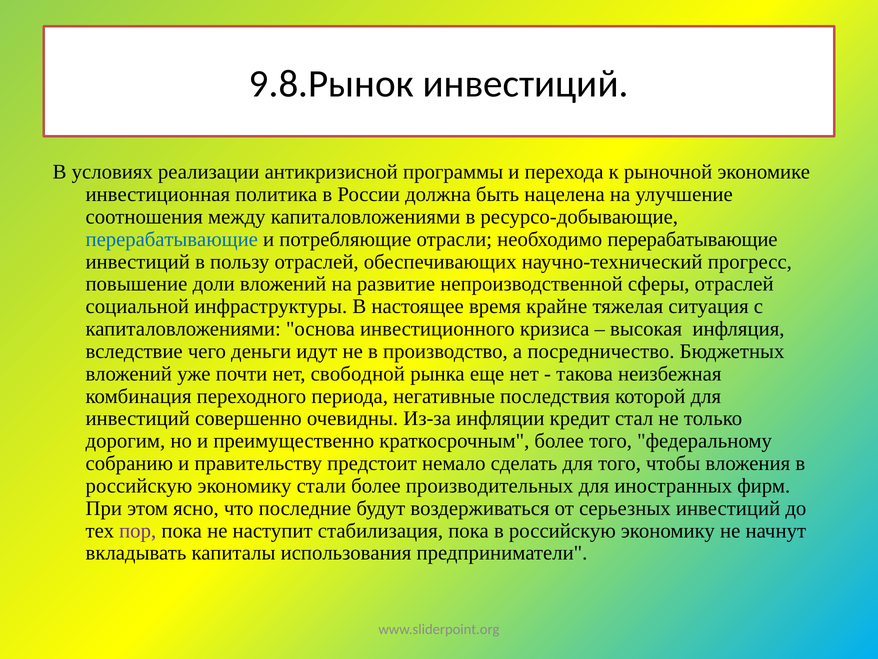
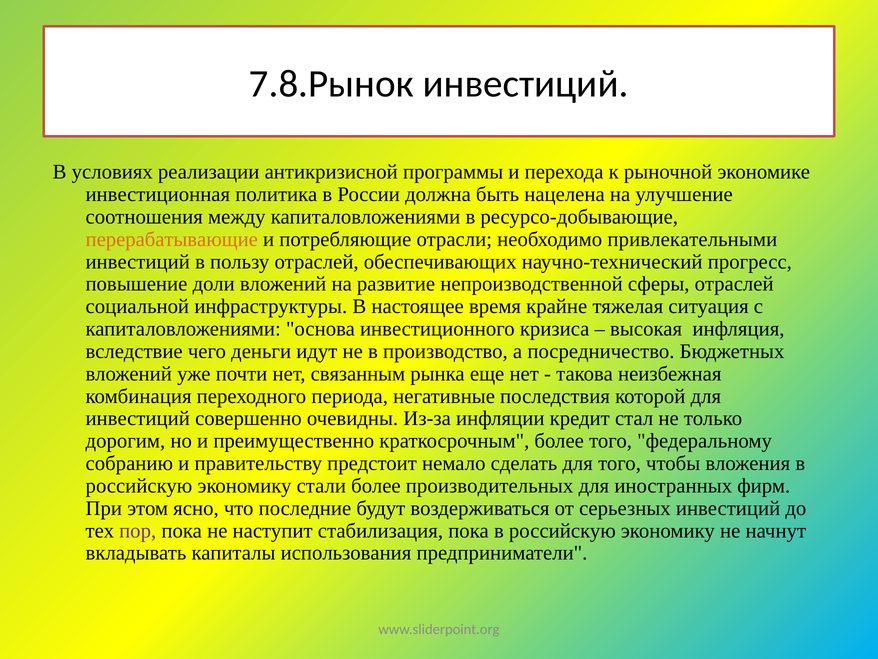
9.8.Рынок: 9.8.Рынок -> 7.8.Рынок (331, 84)
перерабатывающие colour: blue -> orange (172, 239)
необходимо перерабатывающие: перерабатывающие -> привлекательными (692, 239)
свободной: свободной -> связанным (358, 374)
